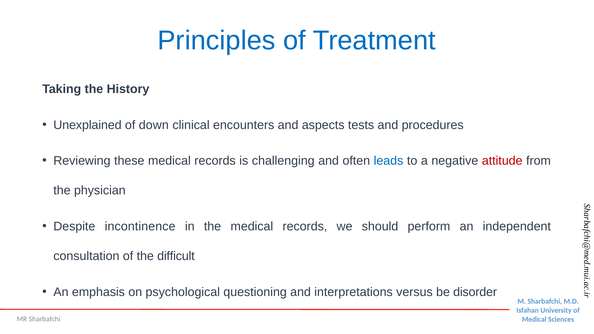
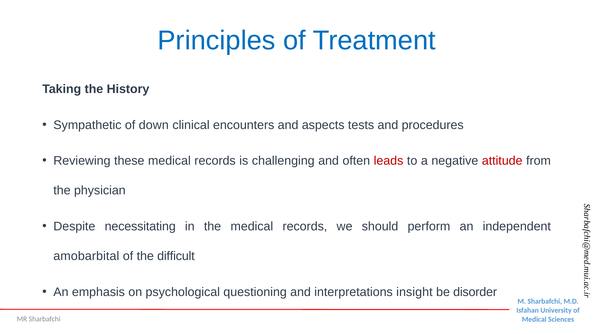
Unexplained: Unexplained -> Sympathetic (87, 125)
leads colour: blue -> red (389, 161)
incontinence: incontinence -> necessitating (140, 227)
consultation: consultation -> amobarbital (86, 256)
versus: versus -> insight (414, 292)
